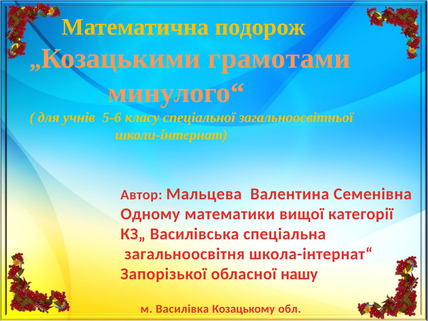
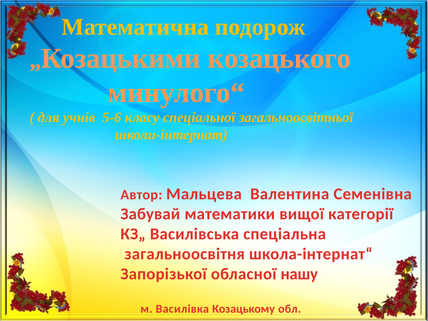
грамотами: грамотами -> козацького (279, 59)
Одному: Одному -> Забувай (150, 214)
